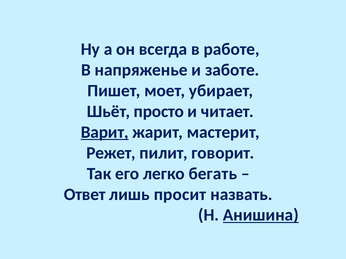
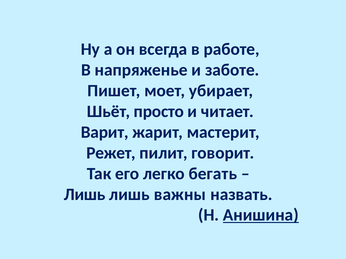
Варит underline: present -> none (105, 132)
Ответ: Ответ -> Лишь (85, 195)
просит: просит -> важны (180, 195)
